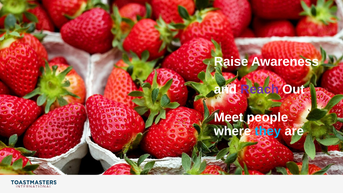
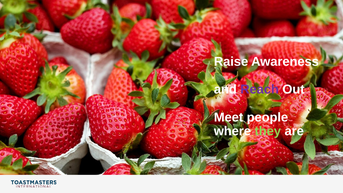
they colour: light blue -> light green (268, 131)
